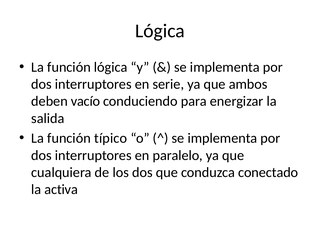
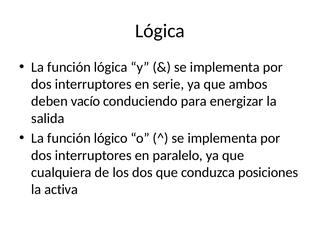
típico: típico -> lógico (111, 138)
conectado: conectado -> posiciones (268, 172)
